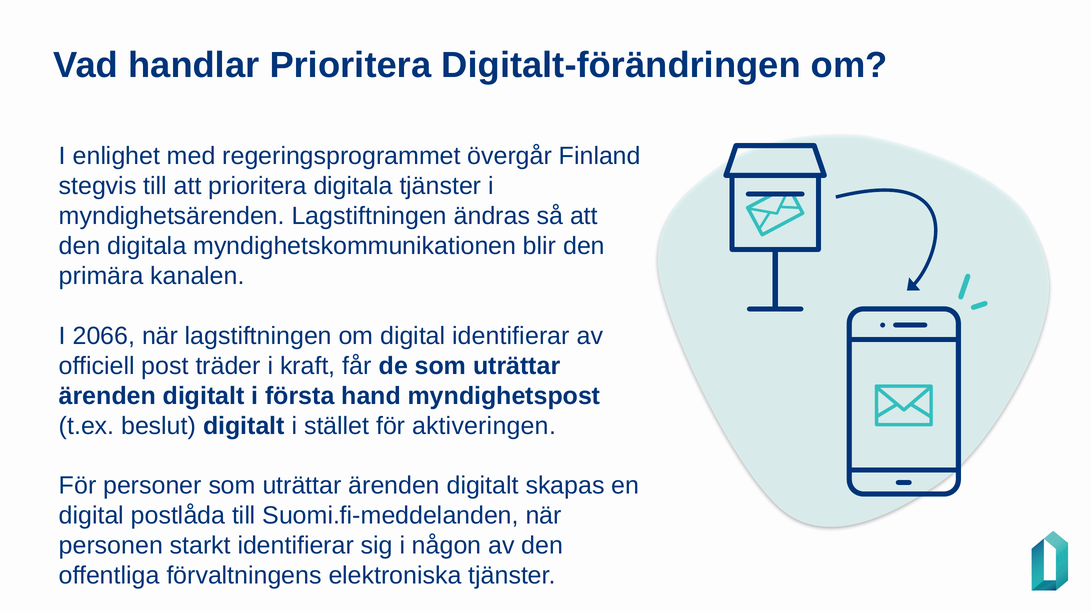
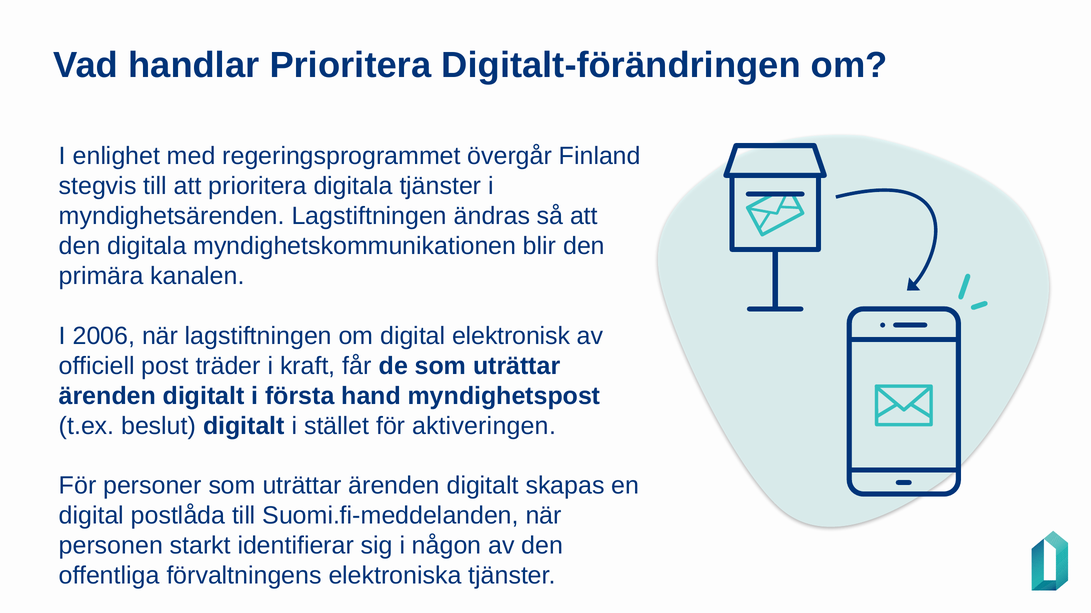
2066: 2066 -> 2006 (104, 336)
digital identifierar: identifierar -> elektronisk (511, 336)
